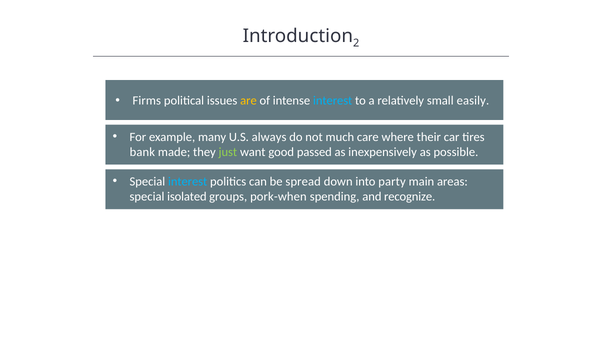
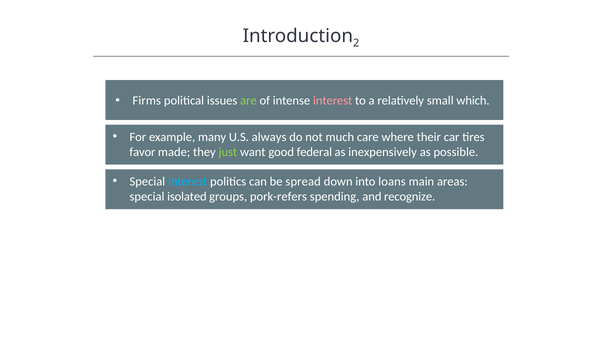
are colour: yellow -> light green (248, 101)
interest colour: light blue -> pink (333, 101)
easily: easily -> which (473, 101)
bank: bank -> favor (142, 152)
passed: passed -> federal (314, 152)
party: party -> loans (392, 181)
pork-when: pork-when -> pork-refers (278, 196)
